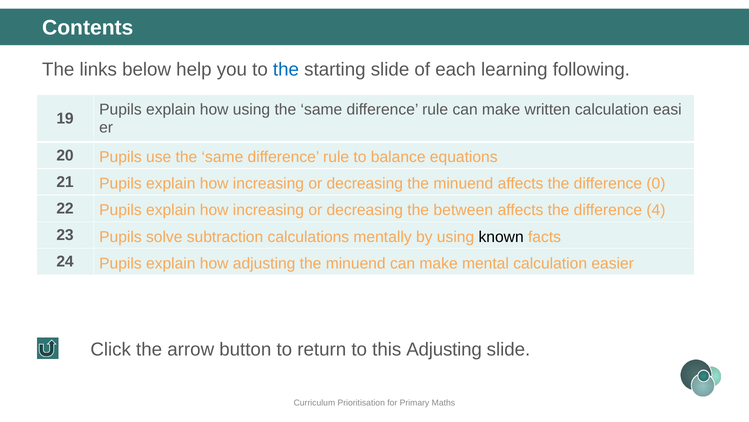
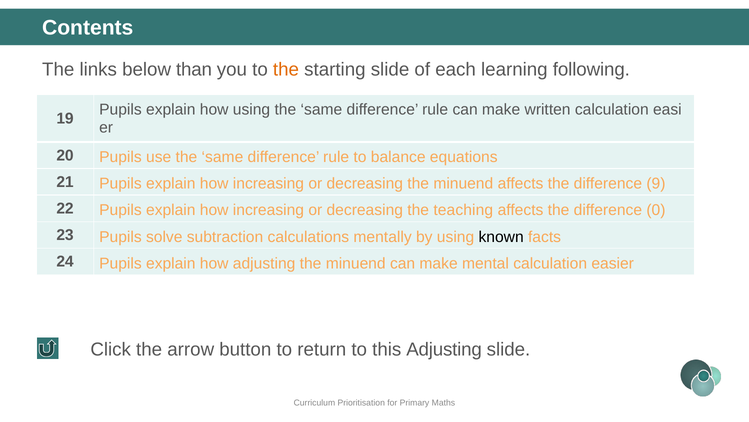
help: help -> than (194, 70)
the colour: blue -> orange (286, 70)
0: 0 -> 9 (656, 183)
between: between -> teaching (463, 210)
4: 4 -> 0 (656, 210)
